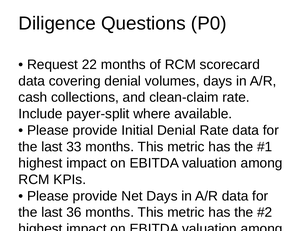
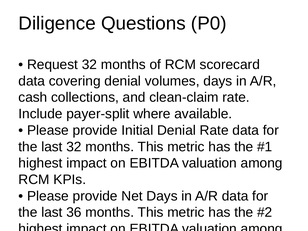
Request 22: 22 -> 32 (89, 65)
last 33: 33 -> 32 (74, 147)
